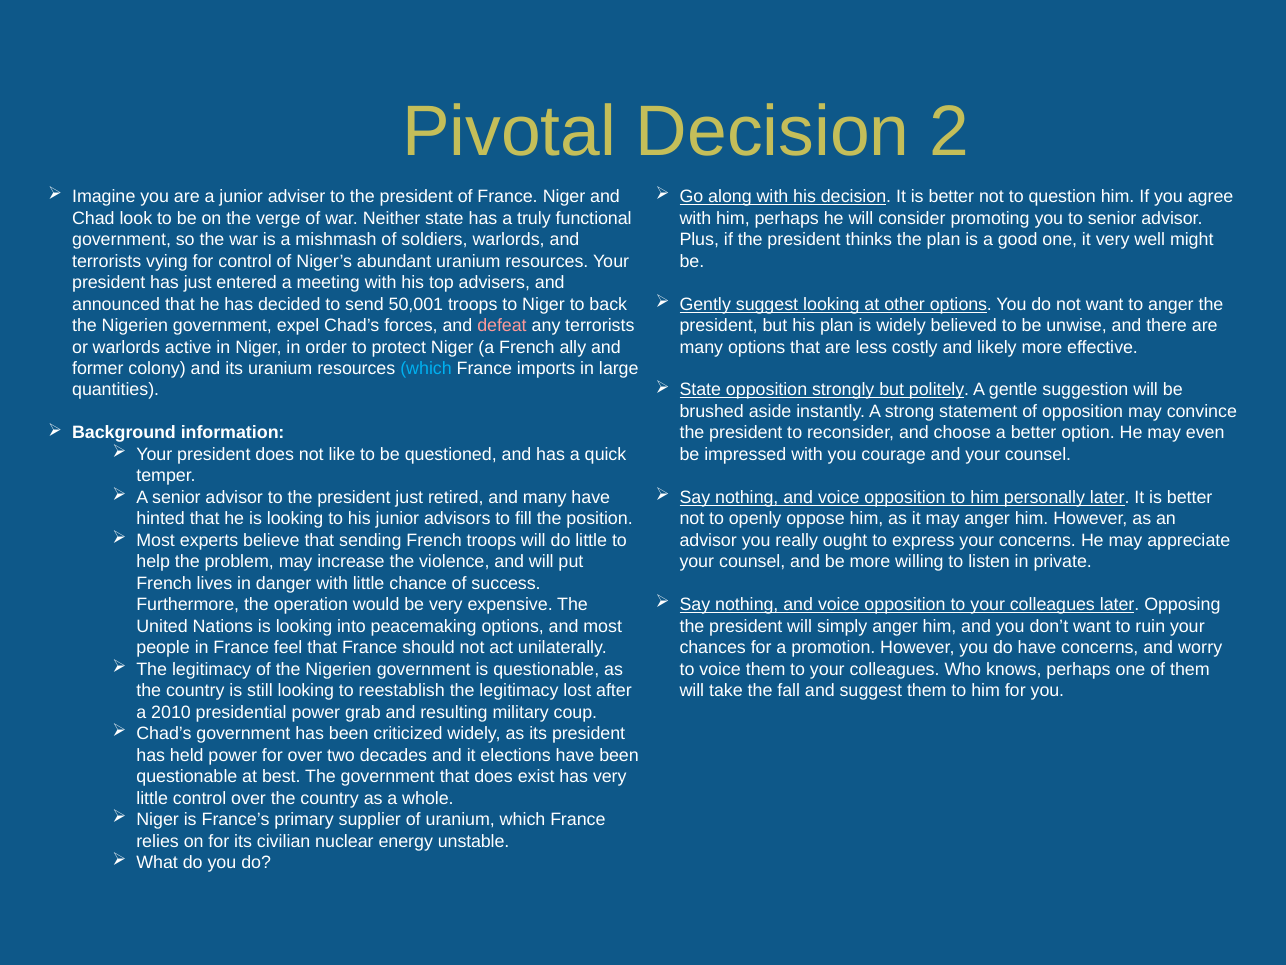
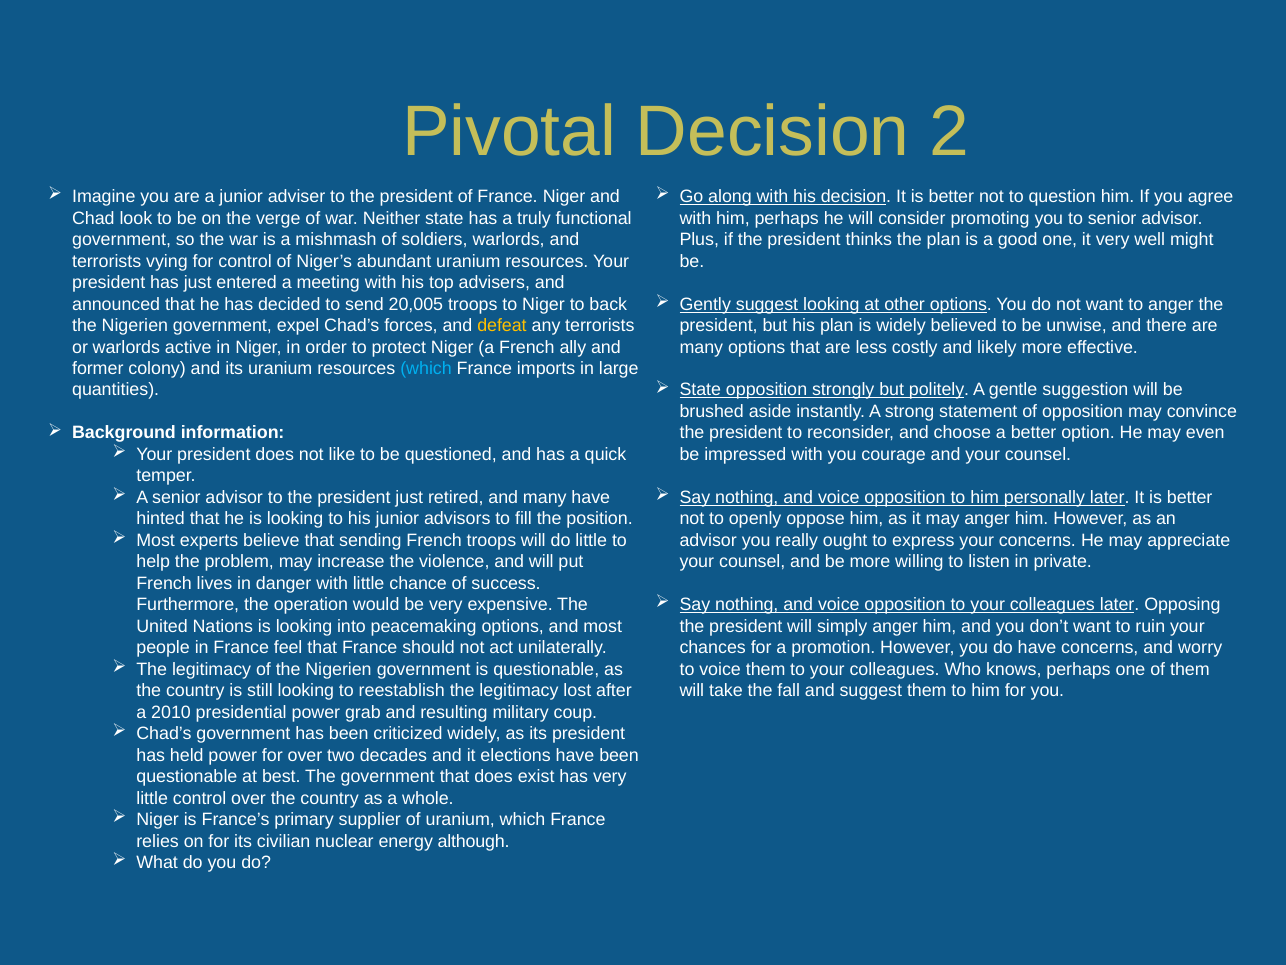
50,001: 50,001 -> 20,005 (416, 304)
defeat colour: pink -> yellow (502, 325)
unstable: unstable -> although (474, 841)
